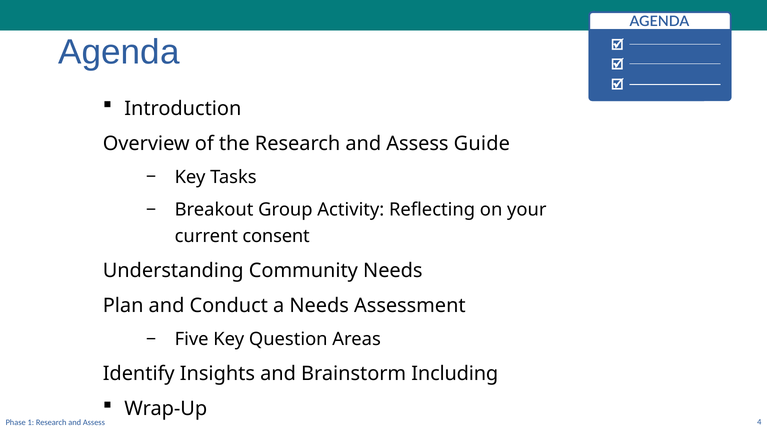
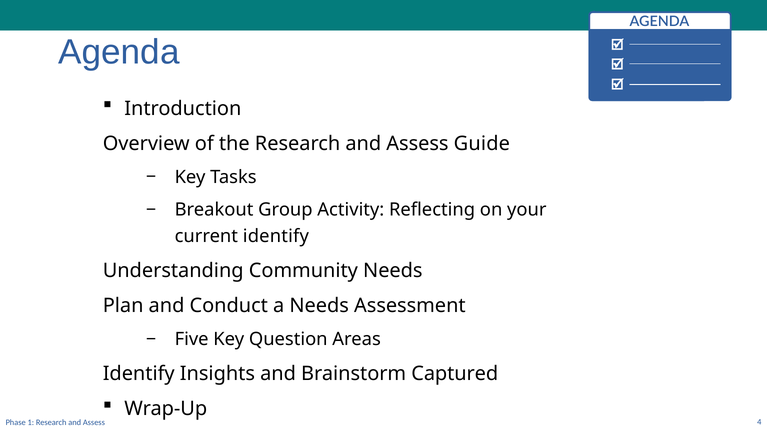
current consent: consent -> identify (276, 237)
Including: Including -> Captured (455, 374)
